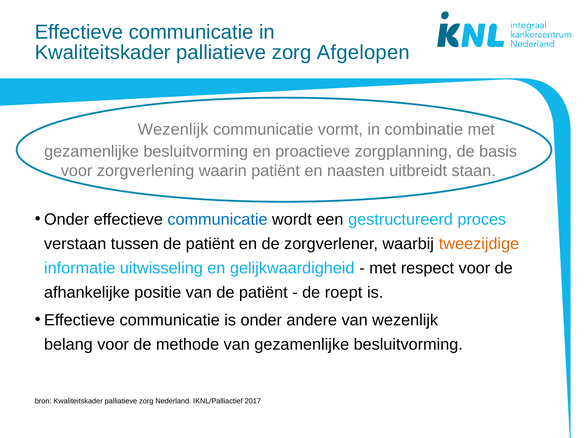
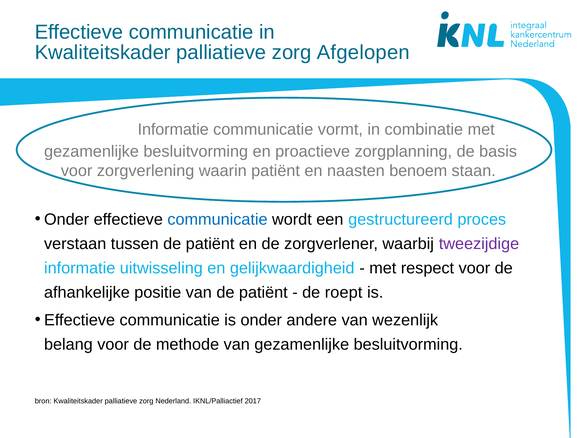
Wezenlijk: Wezenlijk -> Informatie (173, 129)
uitbreidt: uitbreidt -> benoem (418, 171)
tweezijdige colour: orange -> purple (479, 244)
